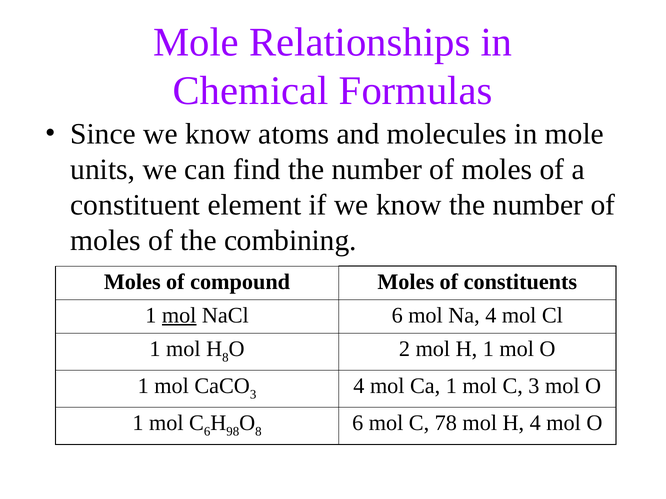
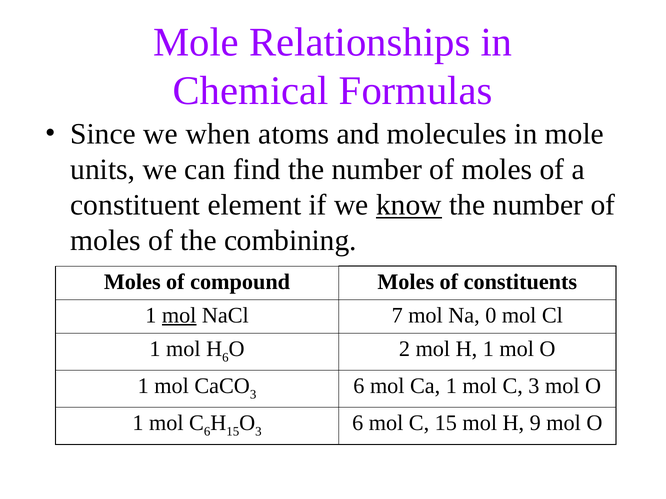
Since we know: know -> when (218, 134)
know underline: none -> present (409, 205)
NaCl 6: 6 -> 7 (397, 316)
Na 4: 4 -> 0 (491, 316)
H 8: 8 -> 6 (225, 358)
4: 4 -> 6 (359, 386)
H 98: 98 -> 15 (233, 432)
O 8: 8 -> 3 (258, 432)
C 78: 78 -> 15 (446, 423)
H 4: 4 -> 9 (535, 423)
